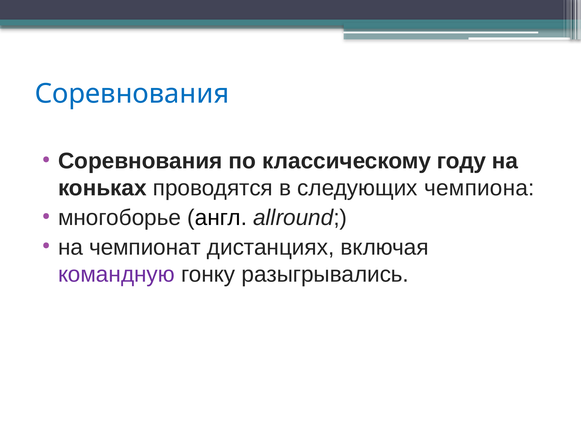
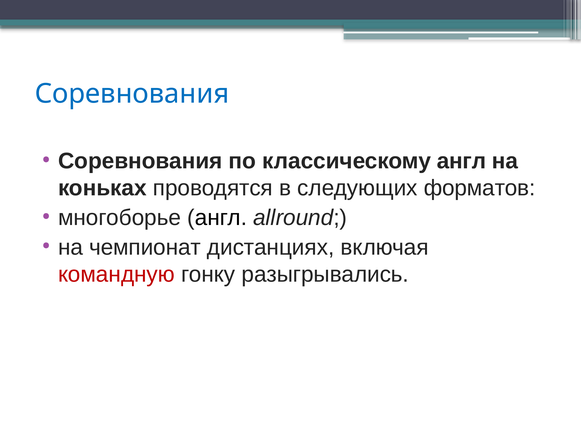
классическому году: году -> англ (461, 161)
чемпиона: чемпиона -> форматов (480, 188)
командную colour: purple -> red (116, 274)
